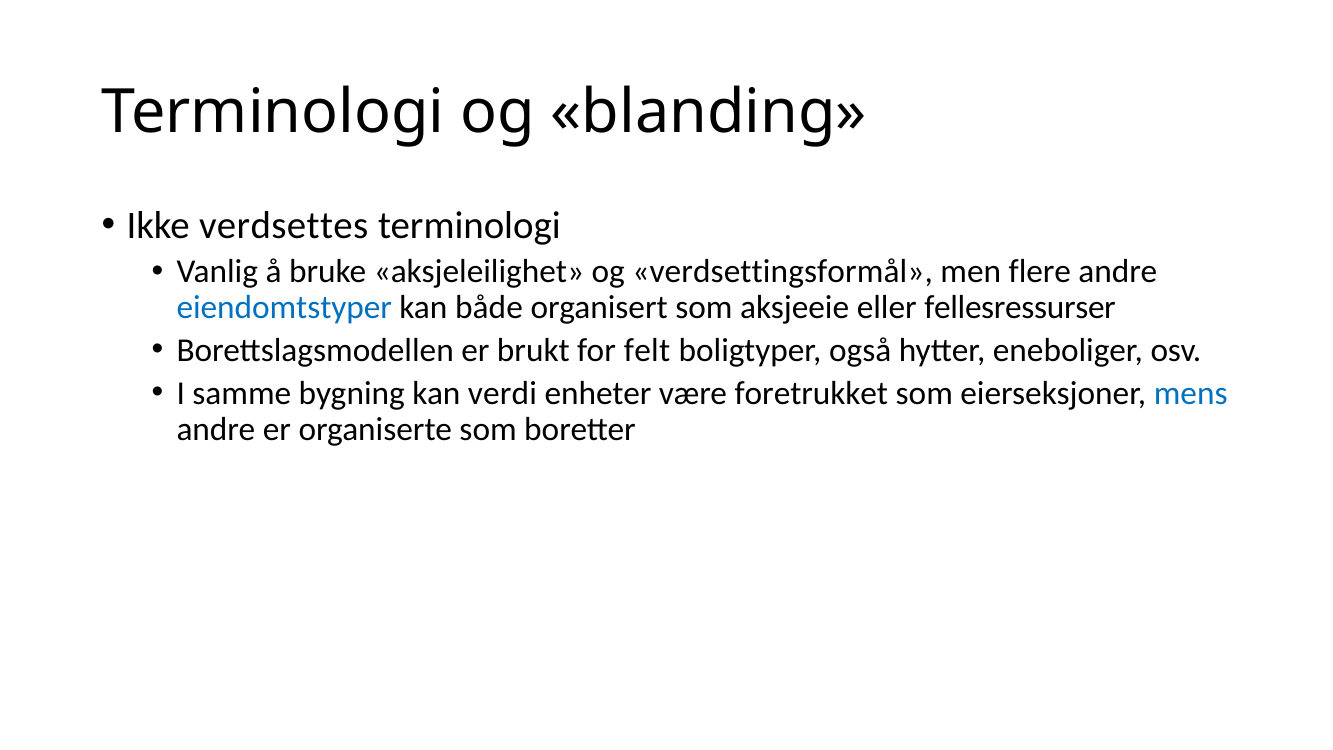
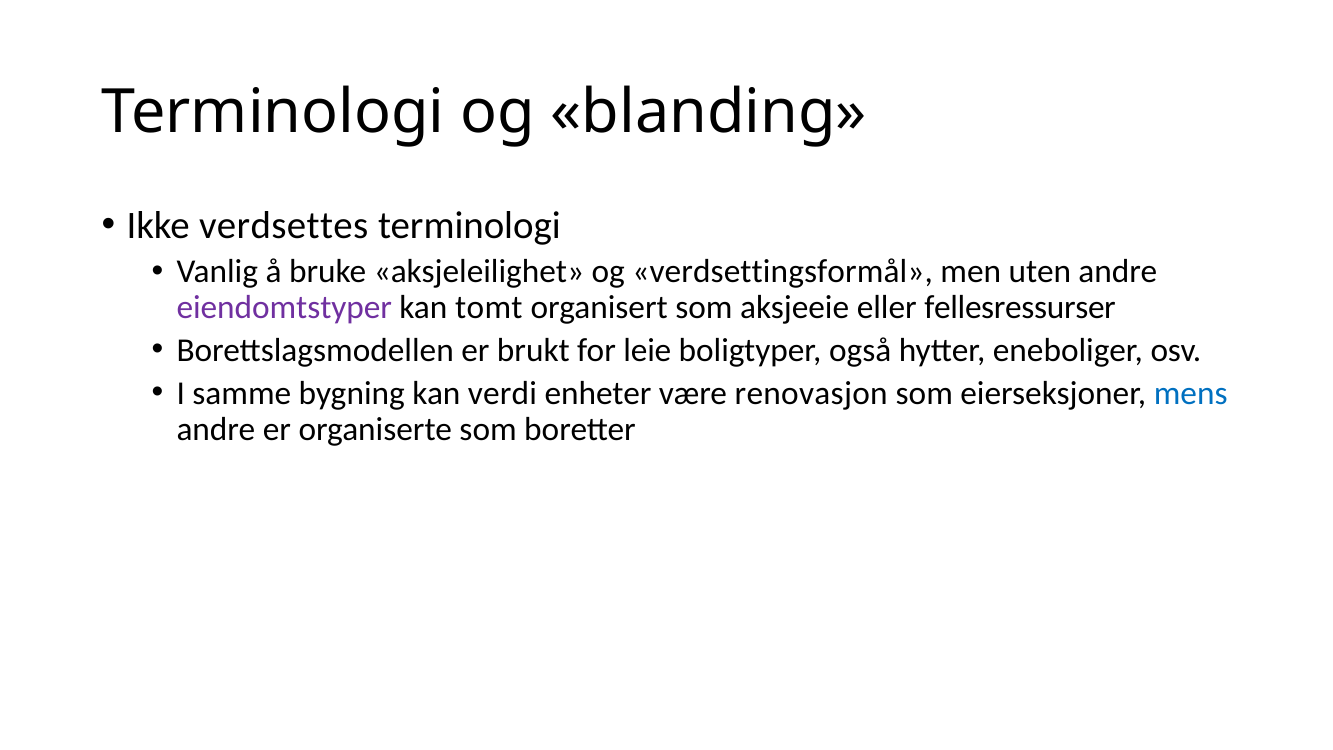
flere: flere -> uten (1040, 271)
eiendomtstyper colour: blue -> purple (284, 307)
både: både -> tomt (489, 307)
felt: felt -> leie (647, 350)
foretrukket: foretrukket -> renovasjon (811, 393)
